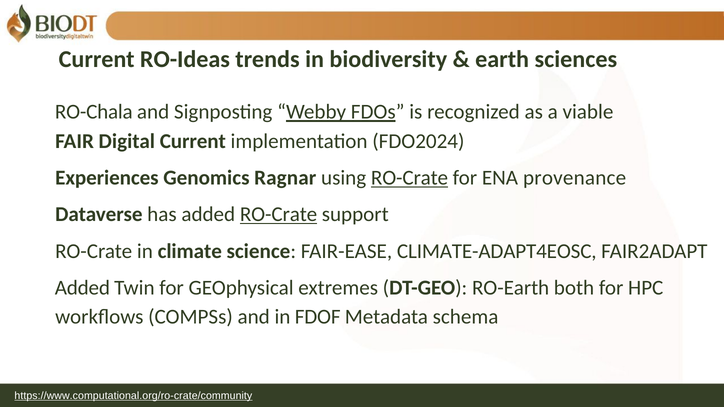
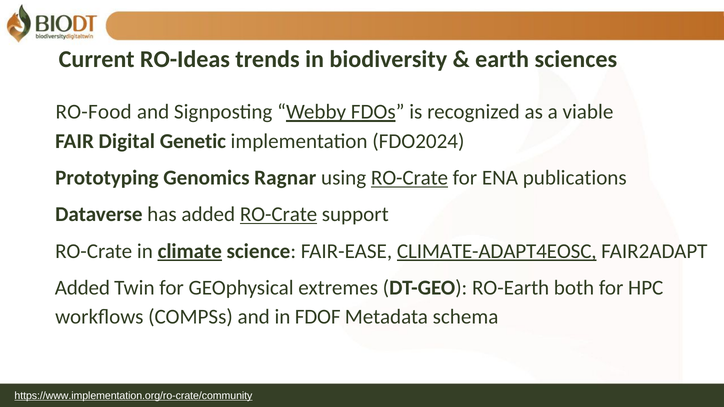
RO-Chala: RO-Chala -> RO-Food (94, 112)
Digital Current: Current -> Genetic (193, 141)
Experiences: Experiences -> Prototyping (107, 178)
provenance: provenance -> publications (575, 178)
climate underline: none -> present (190, 251)
CLIMATE-ADAPT4EOSC underline: none -> present (497, 251)
https://www.computational.org/ro-crate/community: https://www.computational.org/ro-crate/community -> https://www.implementation.org/ro-crate/community (133, 396)
